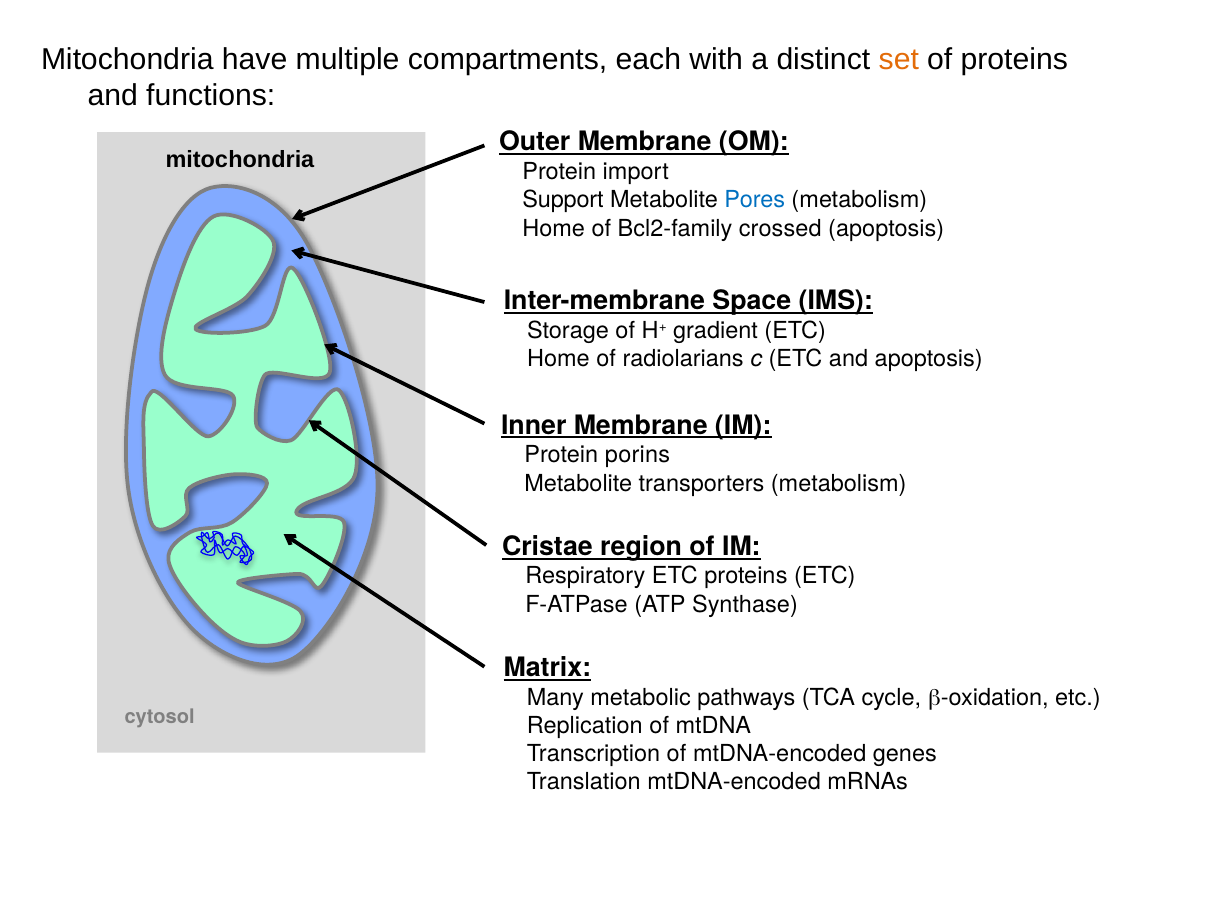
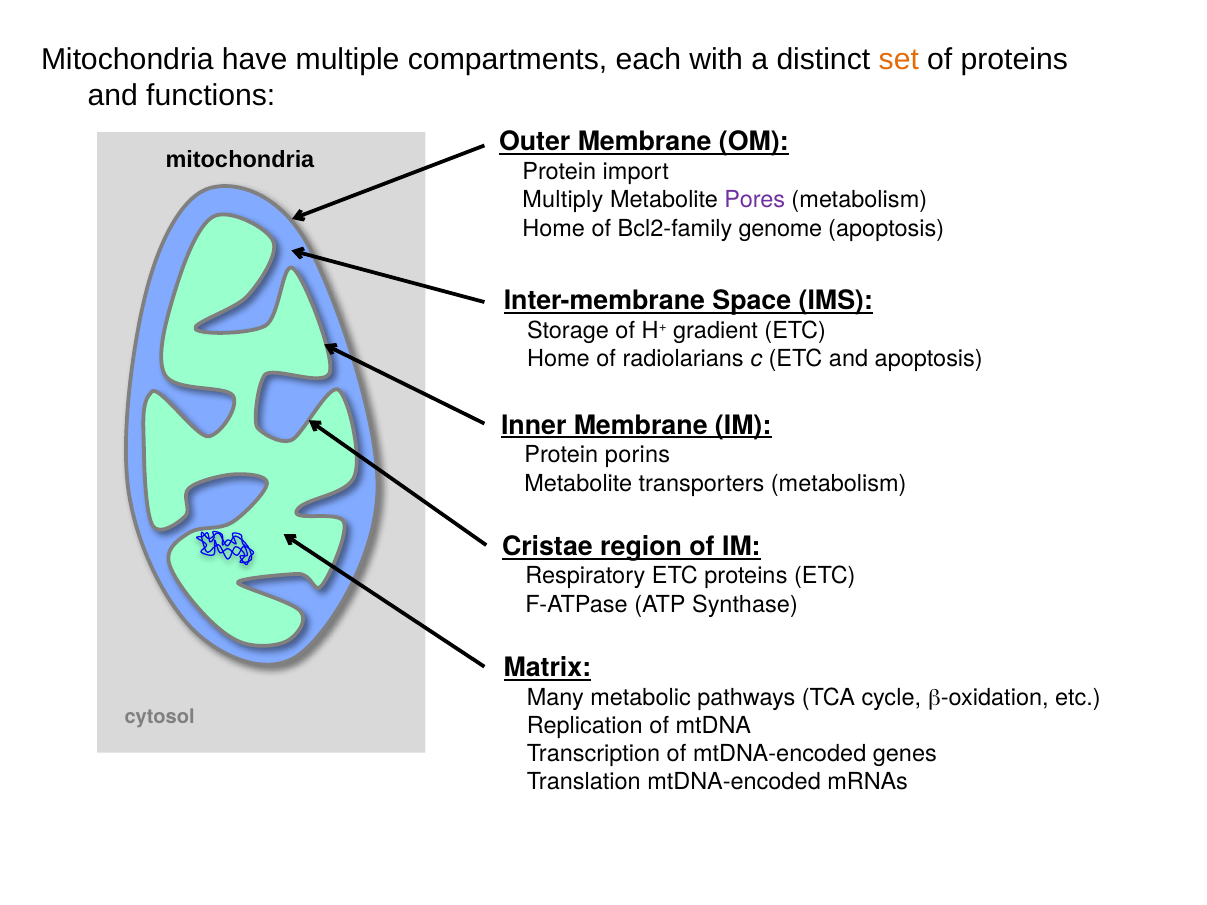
Support: Support -> Multiply (563, 200)
Pores colour: blue -> purple (755, 200)
crossed: crossed -> genome (780, 228)
